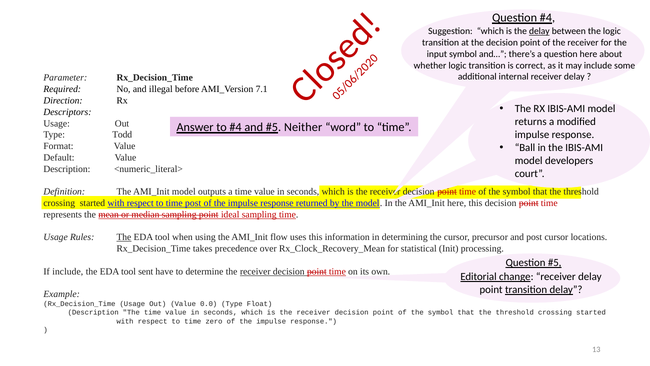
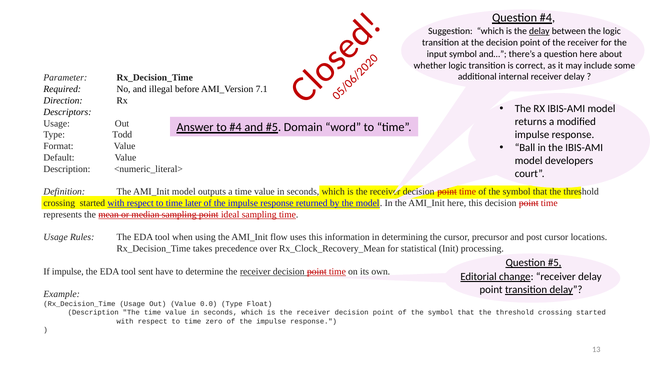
Neither: Neither -> Domain (303, 127)
time post: post -> later (193, 203)
The underline: present -> none (124, 237)
If include: include -> impulse (68, 271)
